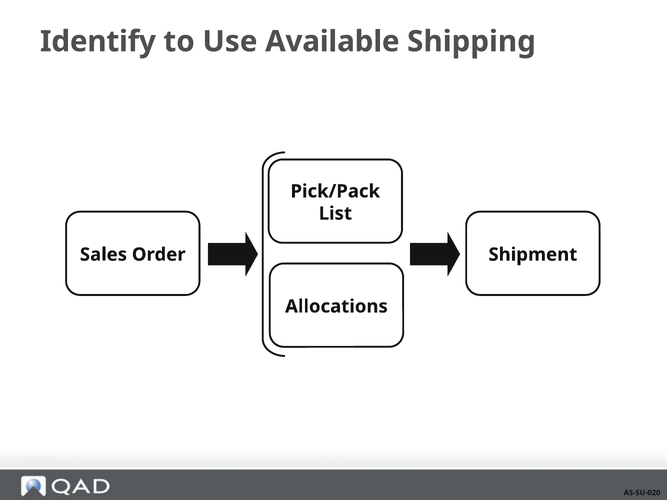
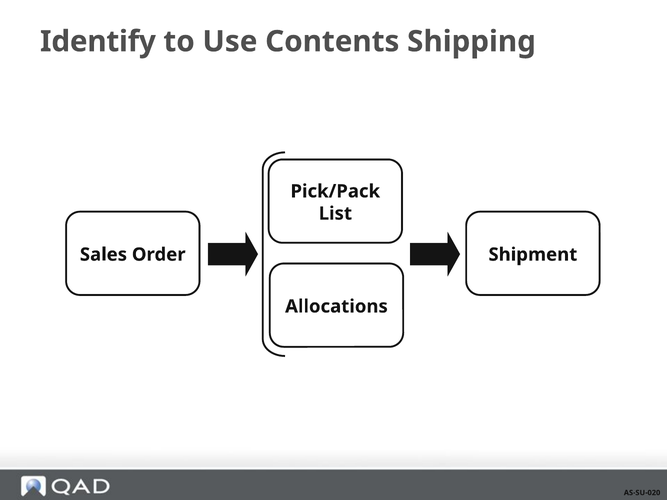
Available: Available -> Contents (332, 42)
